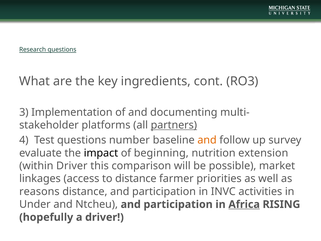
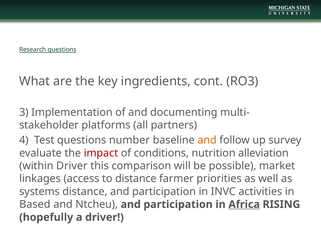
partners underline: present -> none (174, 125)
impact colour: black -> red (101, 153)
beginning: beginning -> conditions (161, 153)
extension: extension -> alleviation (263, 153)
reasons: reasons -> systems (39, 191)
Under: Under -> Based (35, 204)
